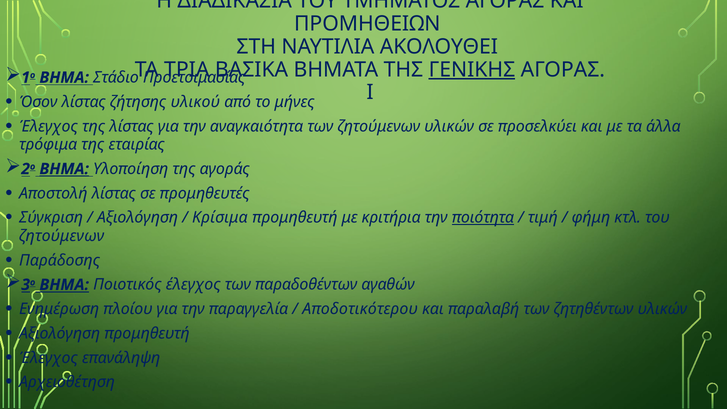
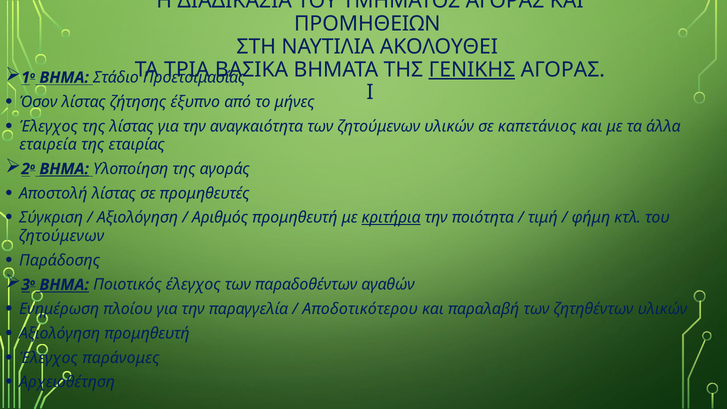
υλικού: υλικού -> έξυπνο (195, 102)
προσελκύει: προσελκύει -> καπετάνιος (537, 126)
τρόφιμα: τρόφιμα -> εταιρεία (48, 145)
Κρίσιμα: Κρίσιμα -> Αριθμός (220, 218)
κριτήρια underline: none -> present (391, 218)
ποιότητα underline: present -> none (483, 218)
επανάληψη: επανάληψη -> παράνομες (121, 358)
